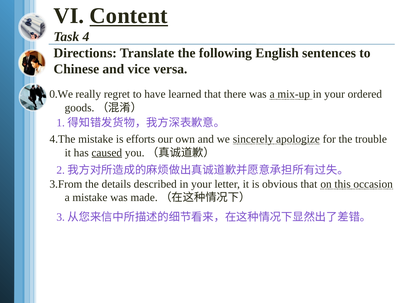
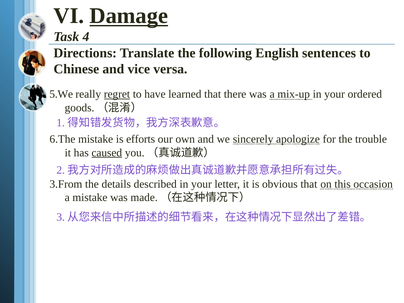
Content: Content -> Damage (129, 16)
0.We: 0.We -> 5.We (61, 94)
regret underline: none -> present (117, 94)
4.The: 4.The -> 6.The (62, 139)
